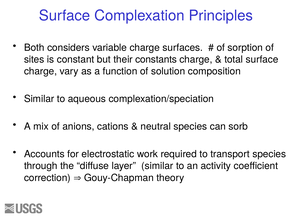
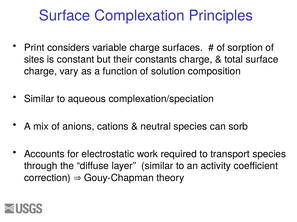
Both: Both -> Print (34, 48)
